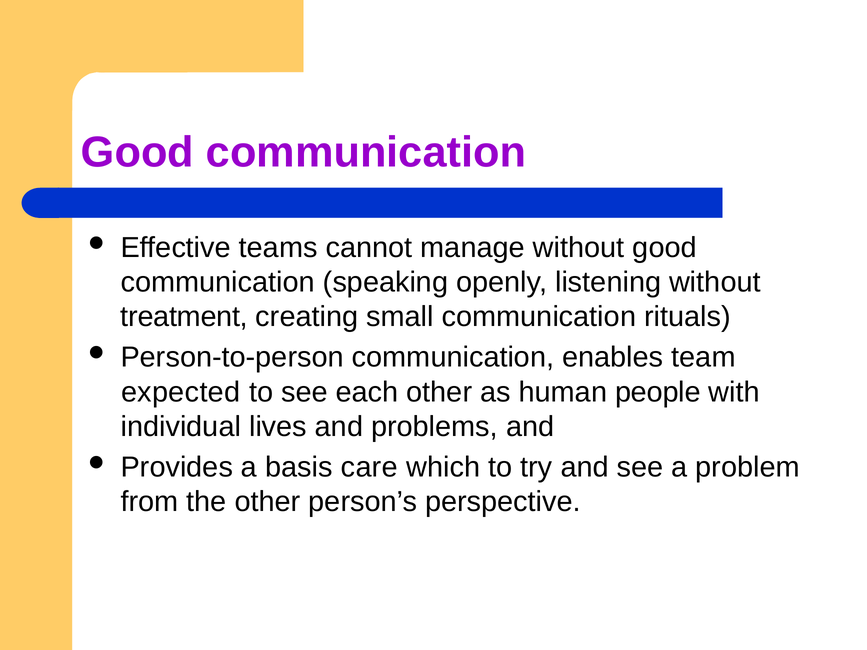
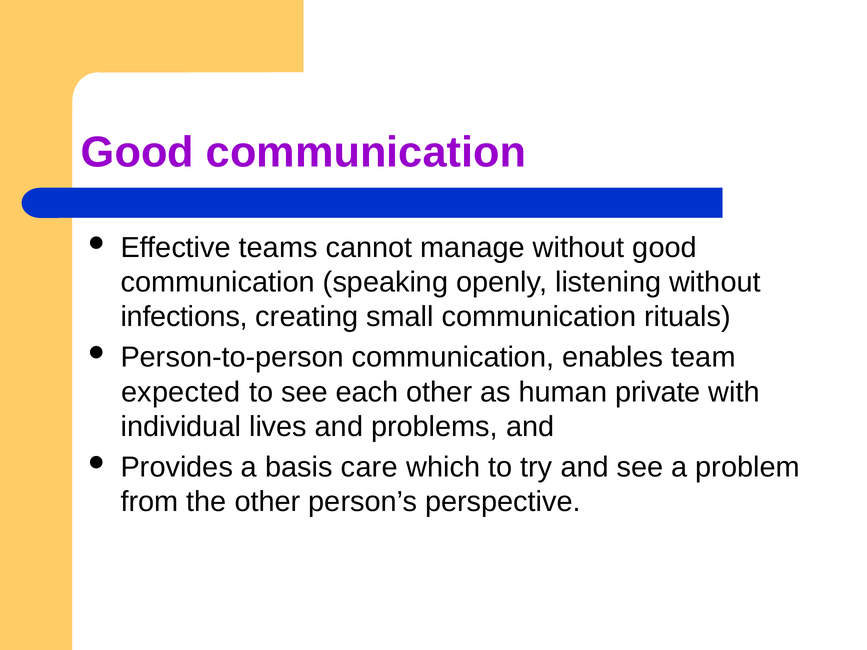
treatment: treatment -> infections (184, 317)
people: people -> private (658, 392)
